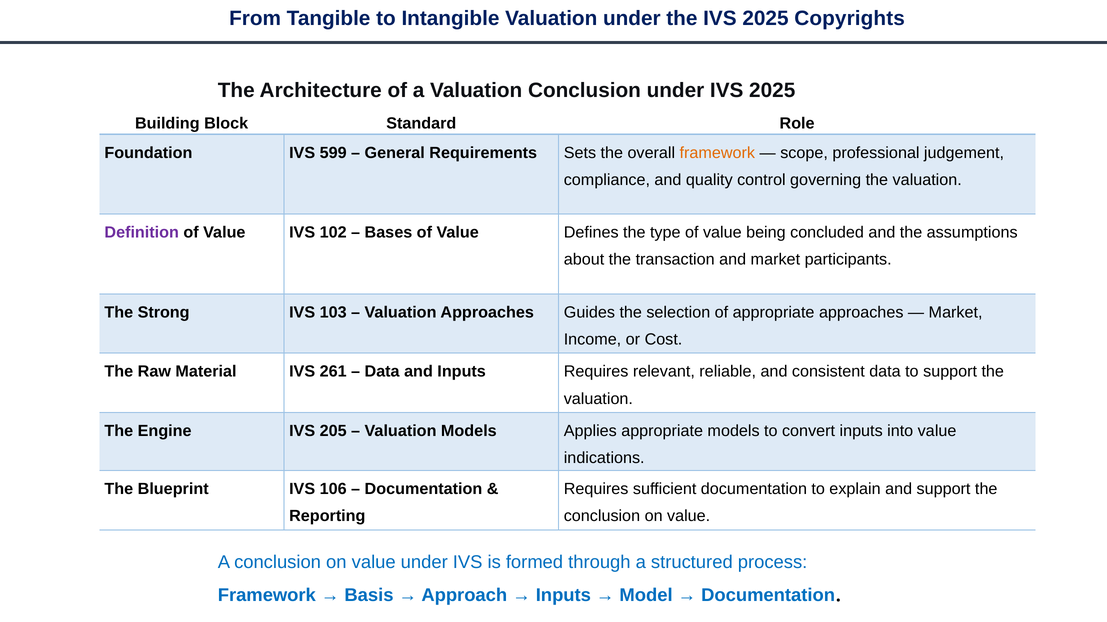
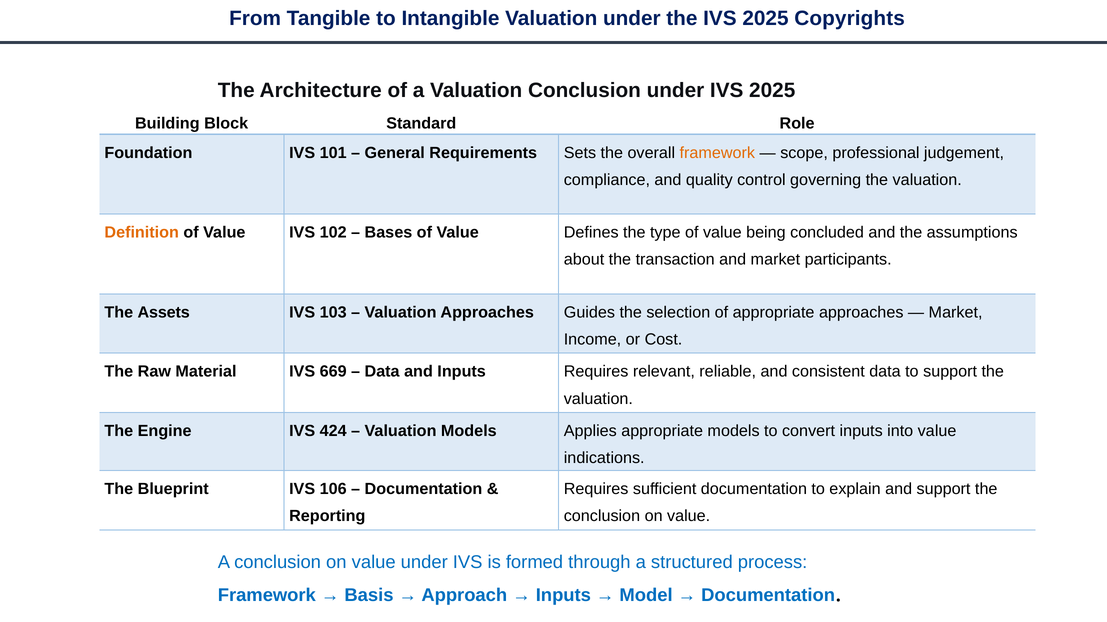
599: 599 -> 101 (333, 153)
Definition colour: purple -> orange (142, 233)
Strong: Strong -> Assets (164, 313)
261: 261 -> 669 (333, 372)
205: 205 -> 424 (333, 431)
